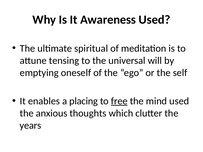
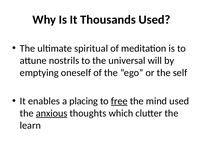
Awareness: Awareness -> Thousands (108, 20)
tensing: tensing -> nostrils (64, 61)
anxious underline: none -> present (52, 113)
years: years -> learn (30, 126)
